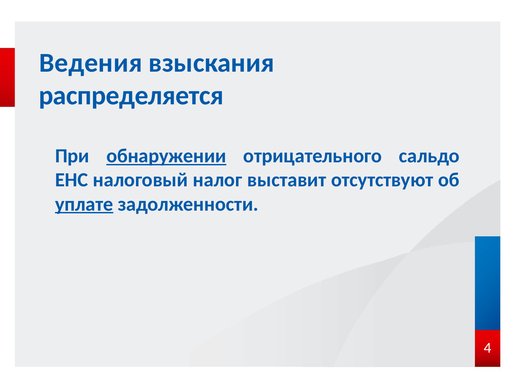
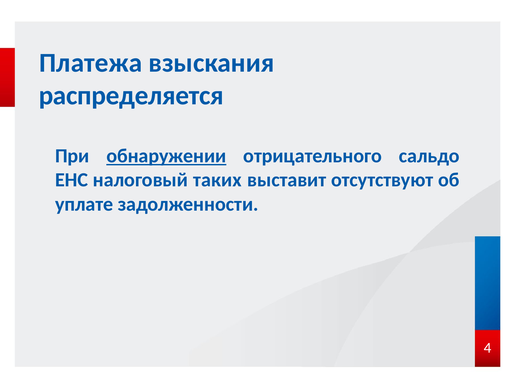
Ведения: Ведения -> Платежа (91, 63)
налог: налог -> таких (217, 180)
уплате underline: present -> none (84, 204)
